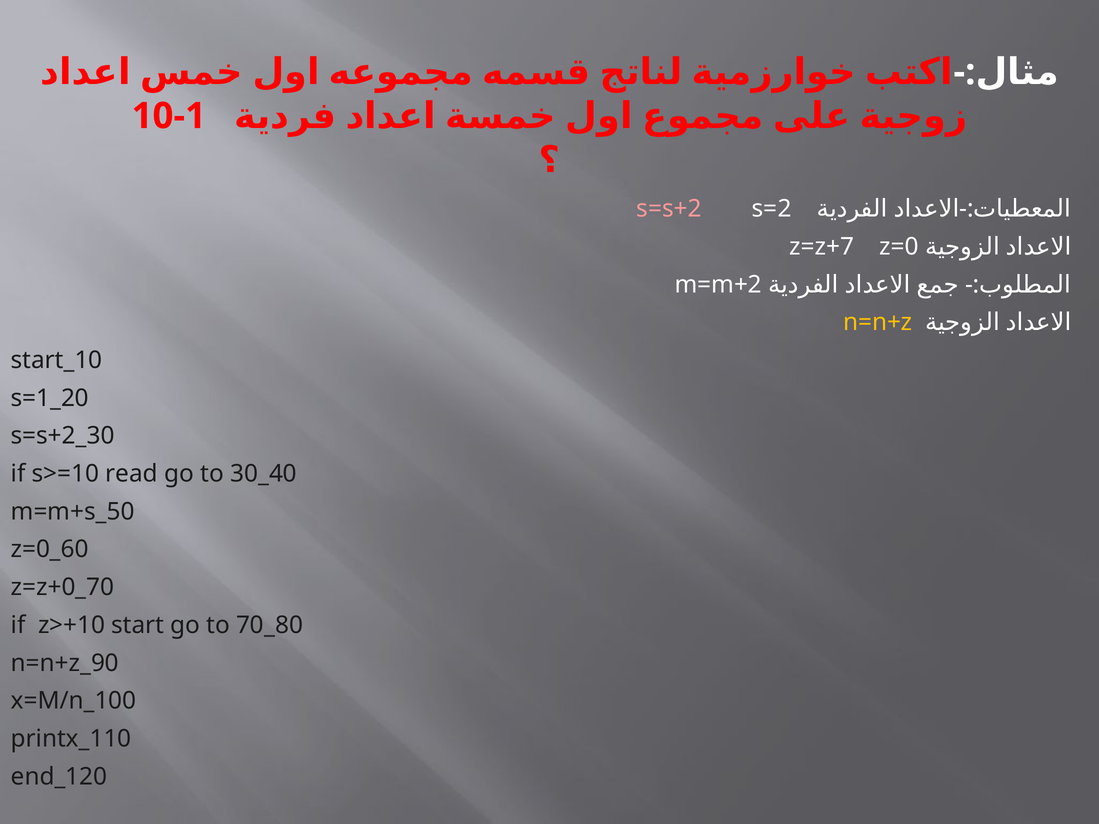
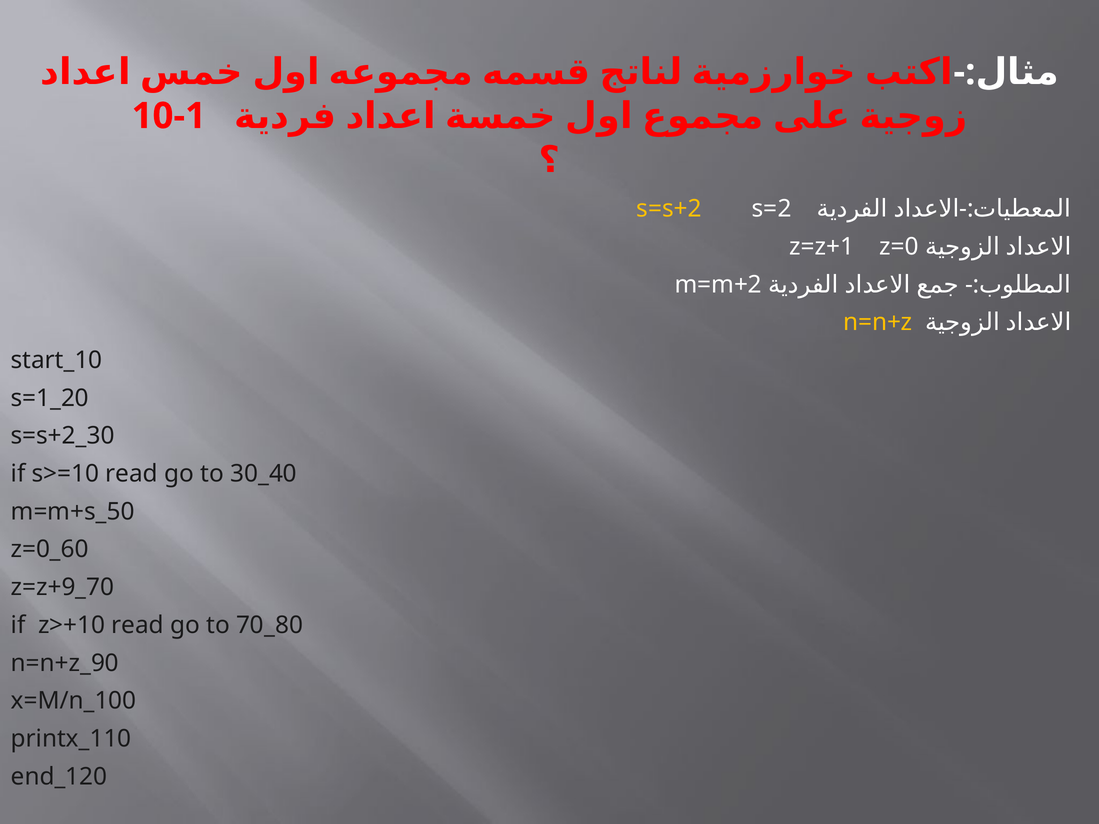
s=s+2 colour: pink -> yellow (669, 209)
z=z+7: z=z+7 -> z=z+1 (822, 247)
z=z+0: z=z+0 -> z=z+9 (43, 587)
z>+10 start: start -> read (138, 625)
